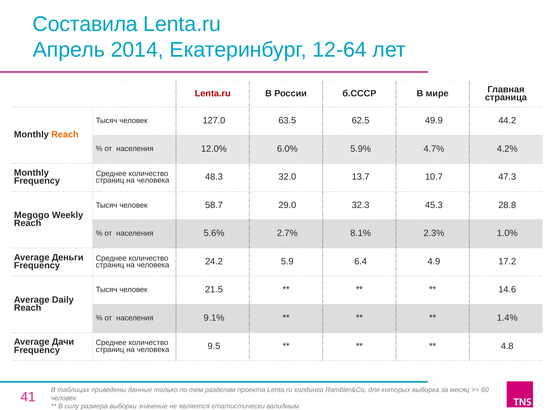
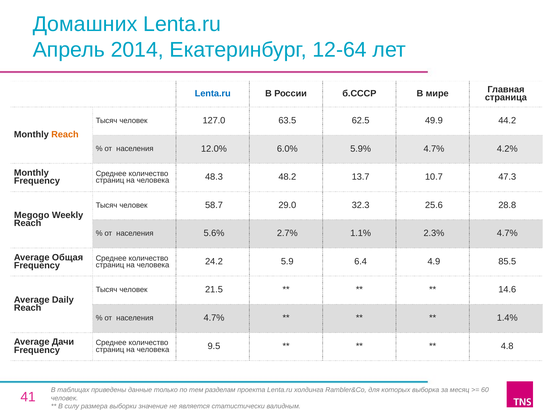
Составила: Составила -> Домашних (85, 24)
Lenta.ru colour: red -> blue (213, 94)
32.0: 32.0 -> 48.2 (287, 177)
45.3: 45.3 -> 25.6 (434, 205)
8.1%: 8.1% -> 1.1% (361, 233)
2.3% 1.0%: 1.0% -> 4.7% (507, 233)
Деньги: Деньги -> Общая (68, 258)
17.2: 17.2 -> 85.5 (507, 262)
населения 9.1%: 9.1% -> 4.7% (214, 318)
